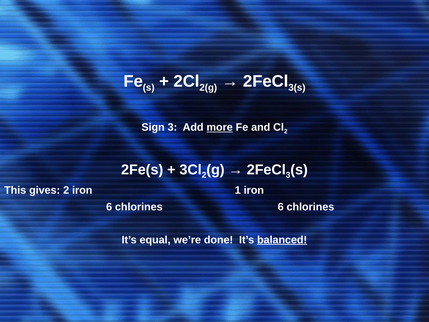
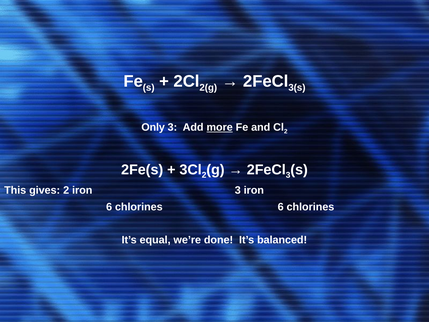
Sign: Sign -> Only (153, 127)
iron 1: 1 -> 3 (238, 190)
balanced underline: present -> none (282, 240)
